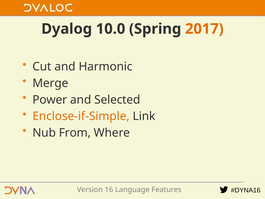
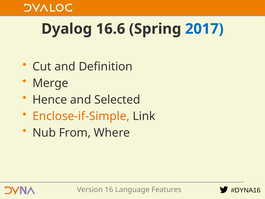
10.0: 10.0 -> 16.6 (111, 29)
2017 colour: orange -> blue (204, 29)
Harmonic: Harmonic -> Definition (106, 67)
Power: Power -> Hence (50, 100)
